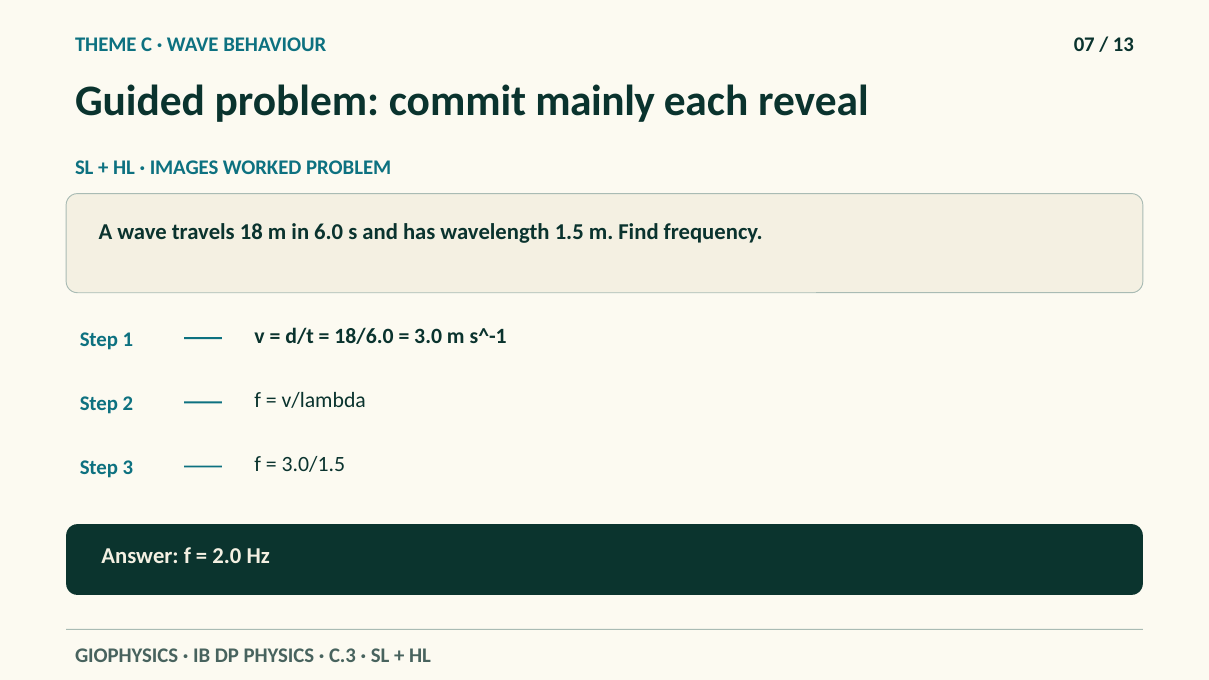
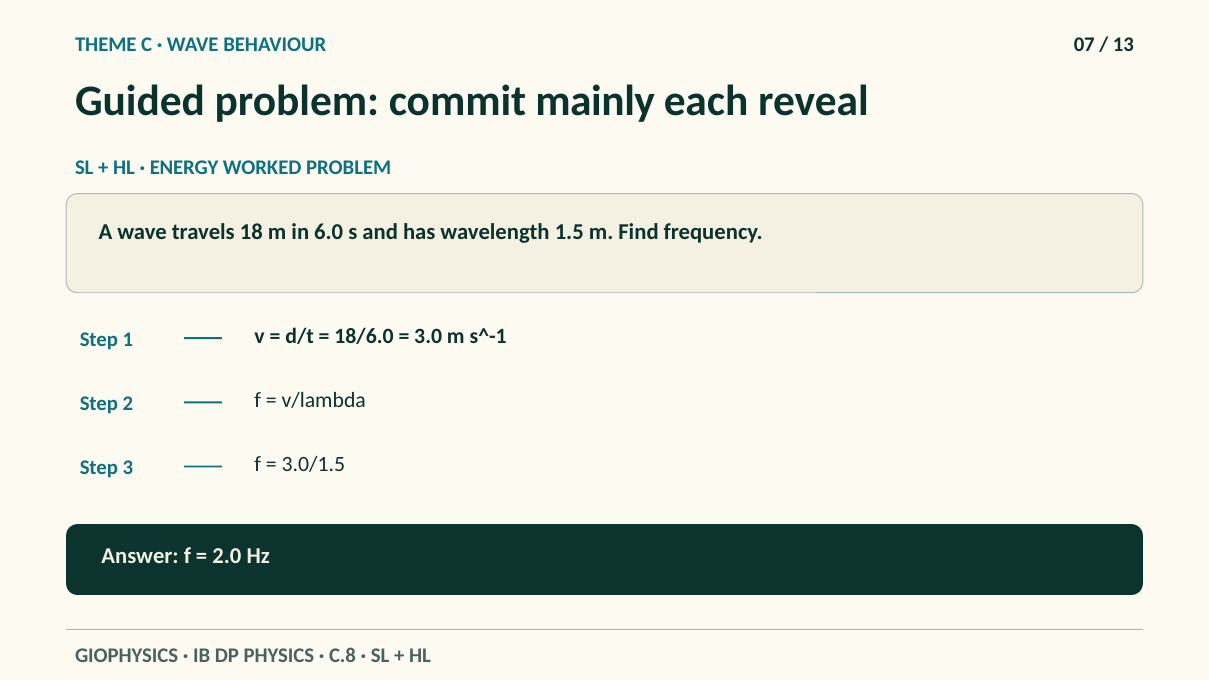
IMAGES: IMAGES -> ENERGY (184, 168)
C.3: C.3 -> C.8 (343, 656)
